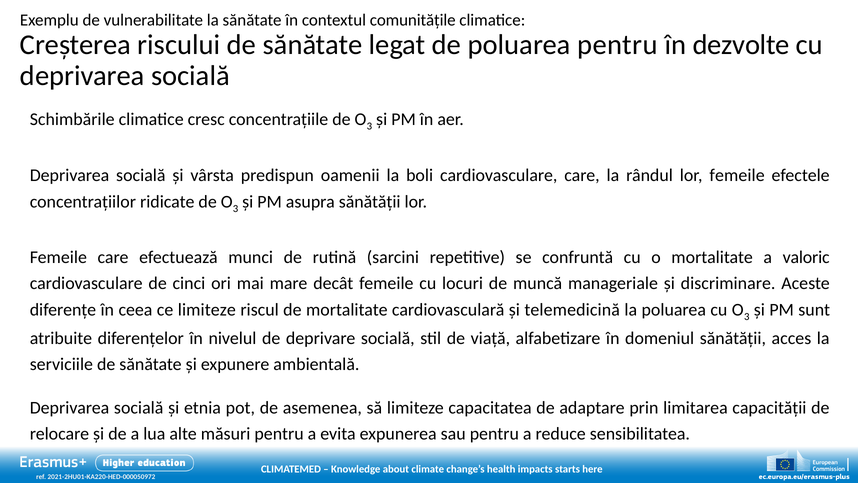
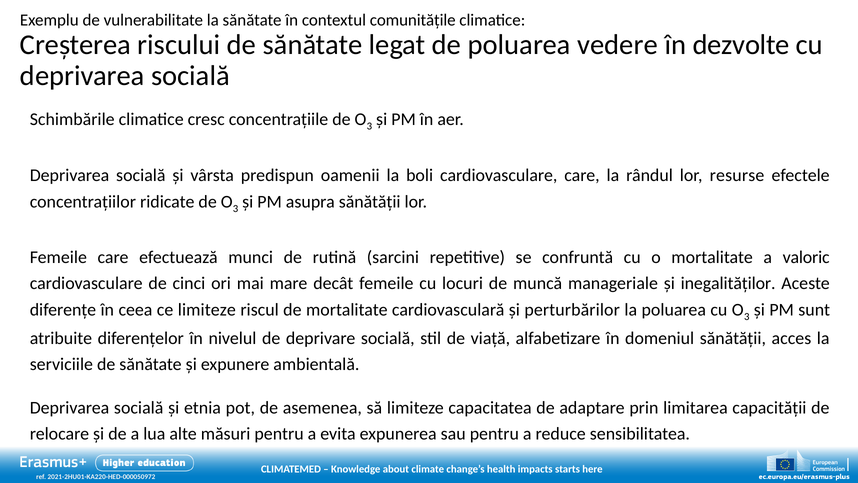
poluarea pentru: pentru -> vedere (618, 45)
rândul lor femeile: femeile -> resurse (737, 175)
discriminare: discriminare -> inegalităților (728, 283)
telemedicină: telemedicină -> perturbărilor (572, 309)
